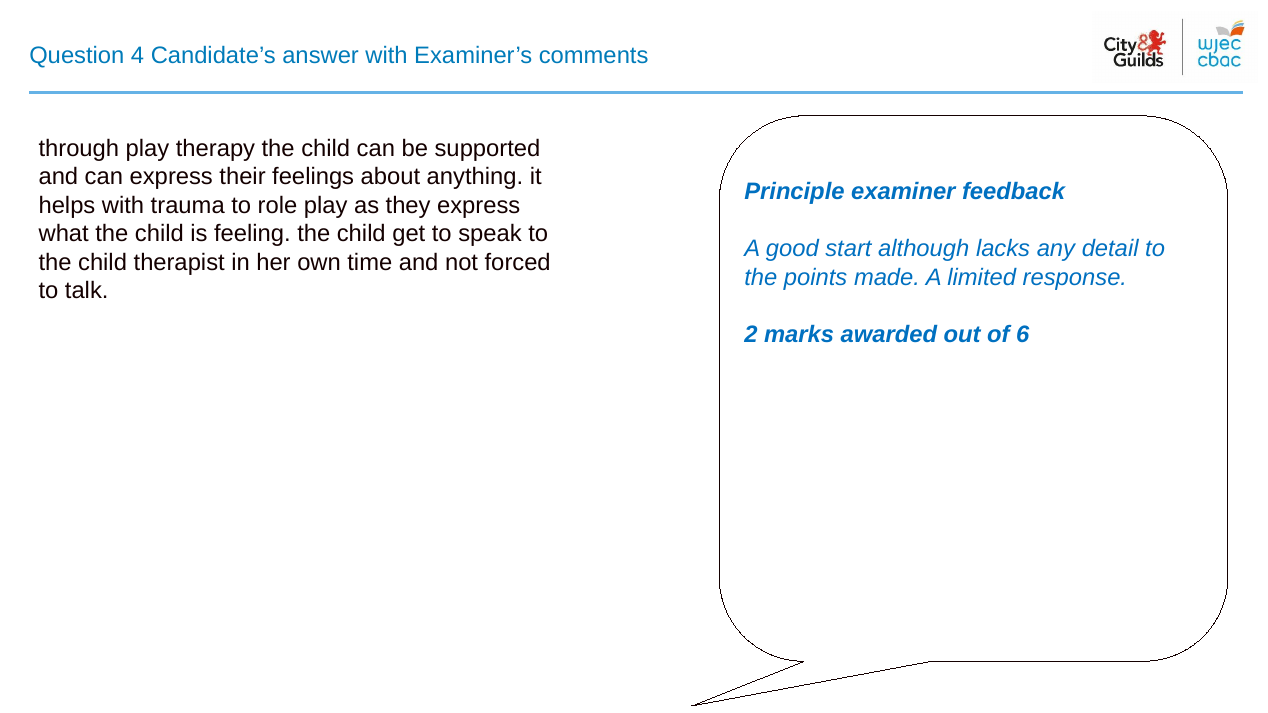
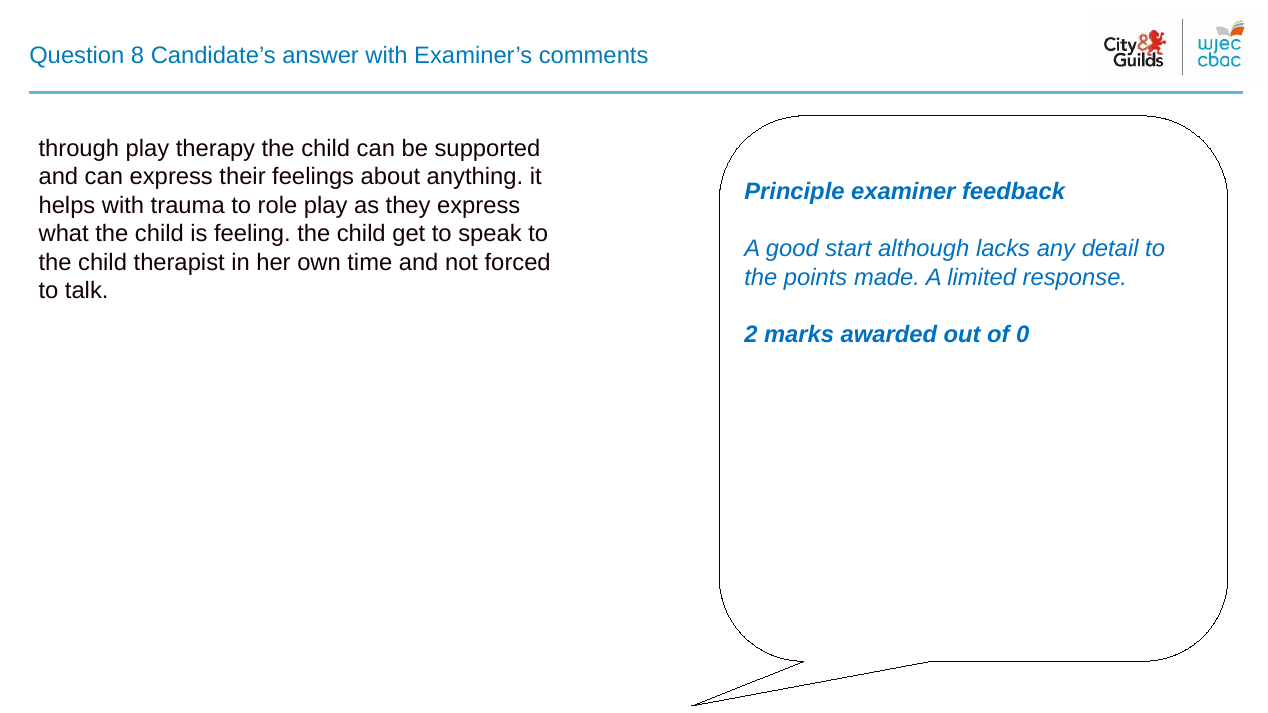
4: 4 -> 8 (138, 55)
6: 6 -> 0 (1023, 335)
